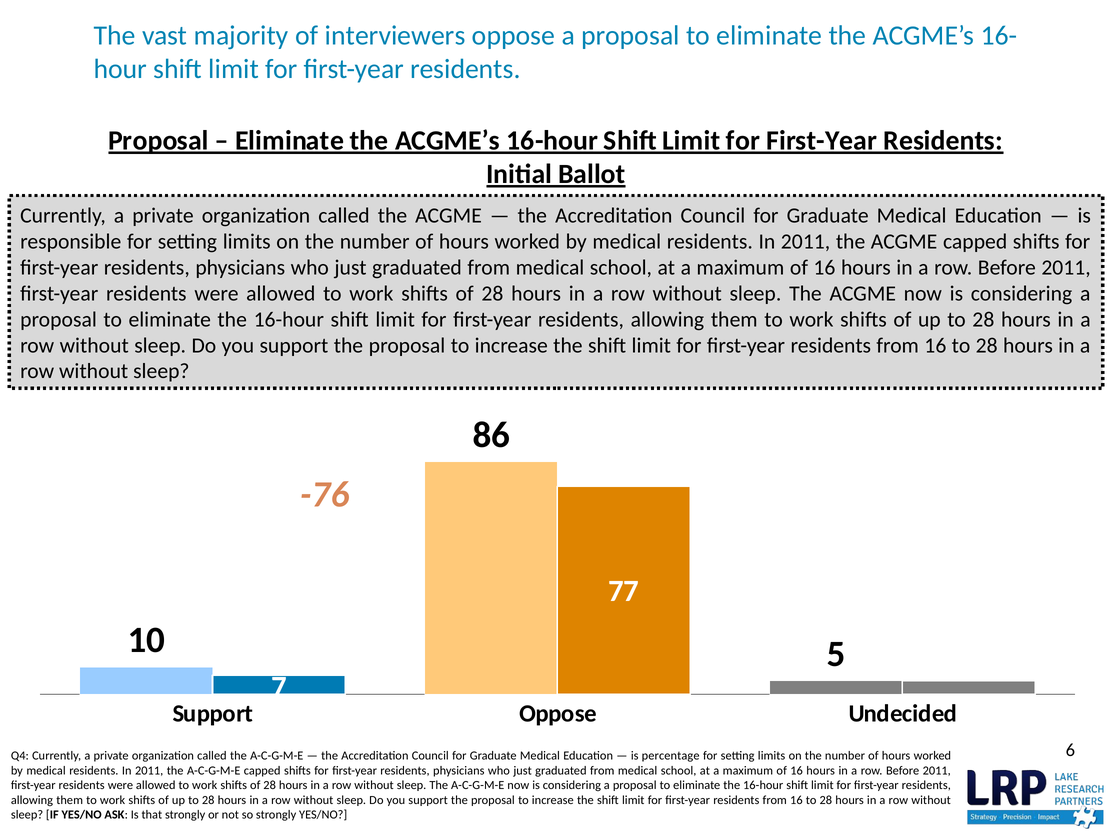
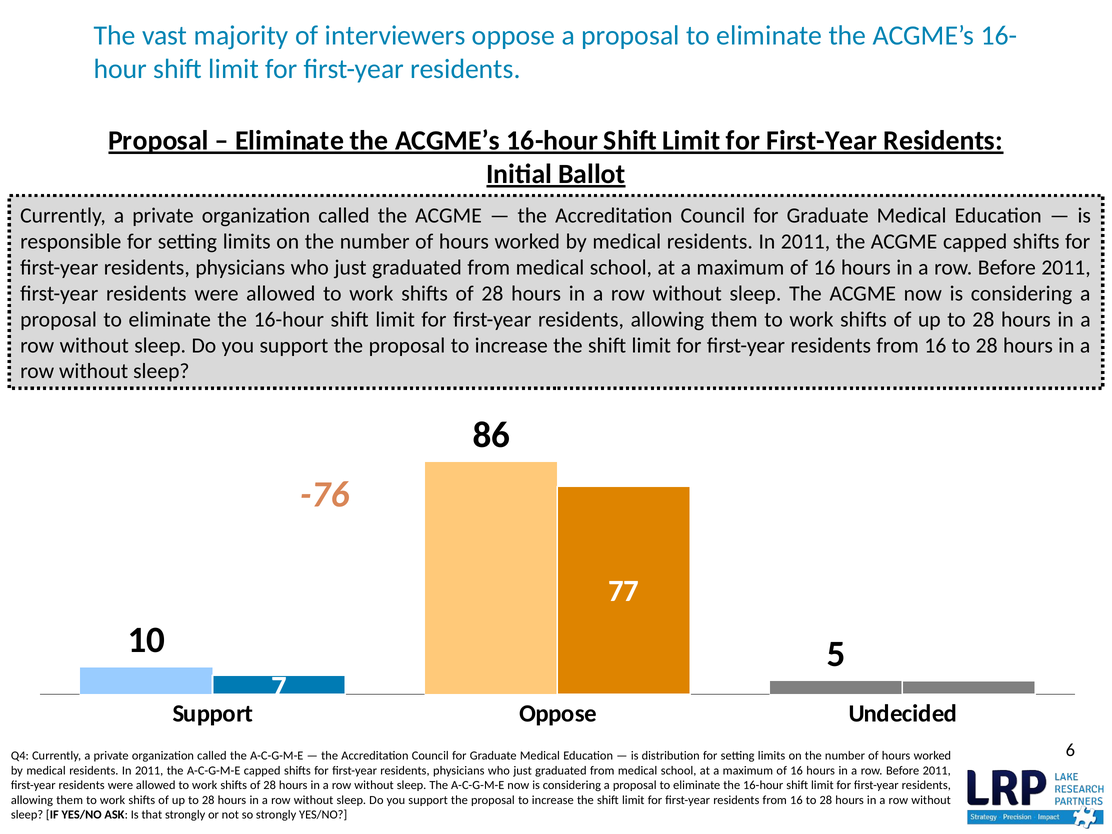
percentage: percentage -> distribution (671, 756)
